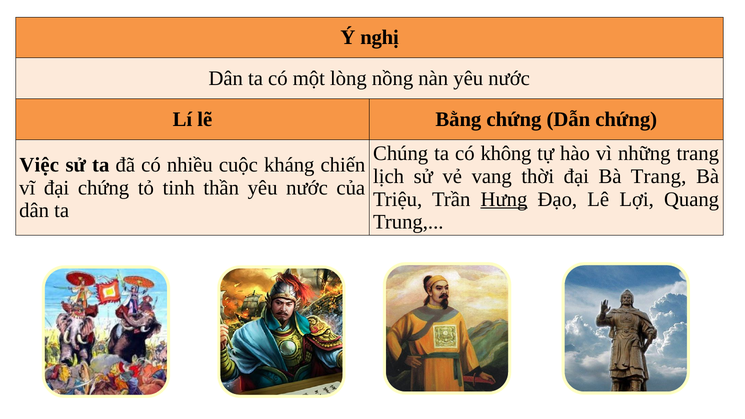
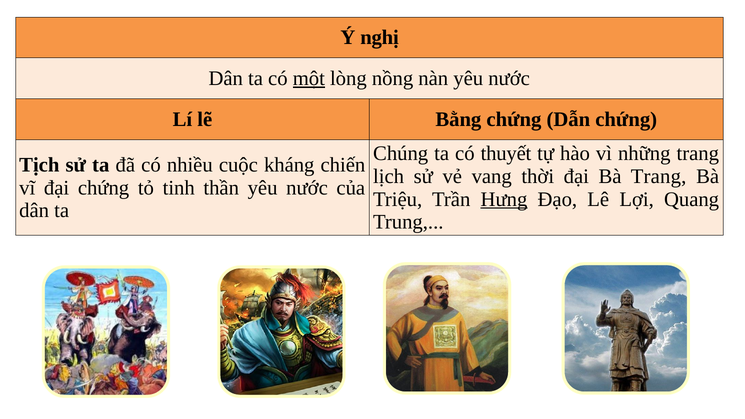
một underline: none -> present (309, 78)
không: không -> thuyết (506, 153)
Việc: Việc -> Tịch (39, 165)
